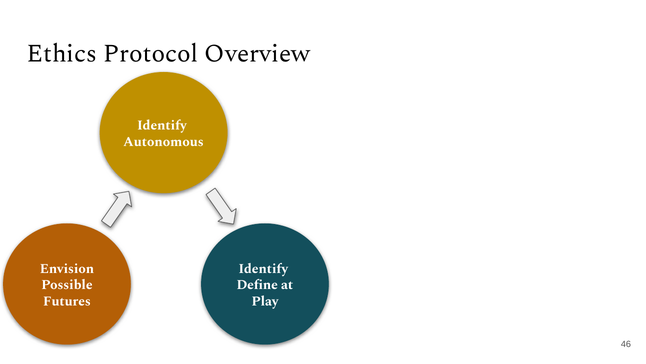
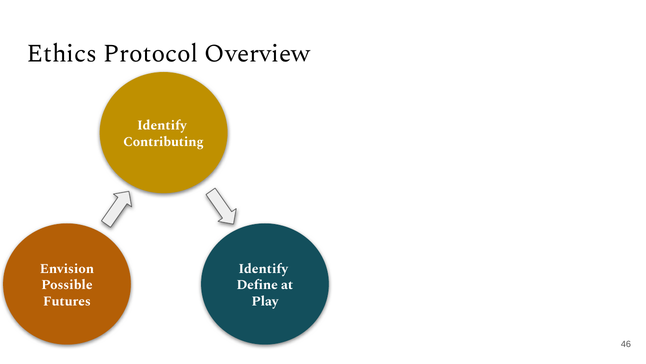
Autonomous: Autonomous -> Contributing (164, 141)
